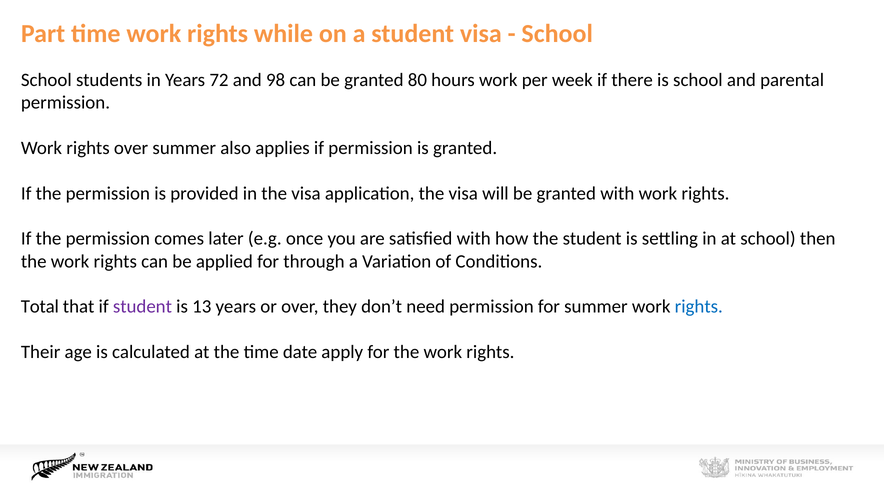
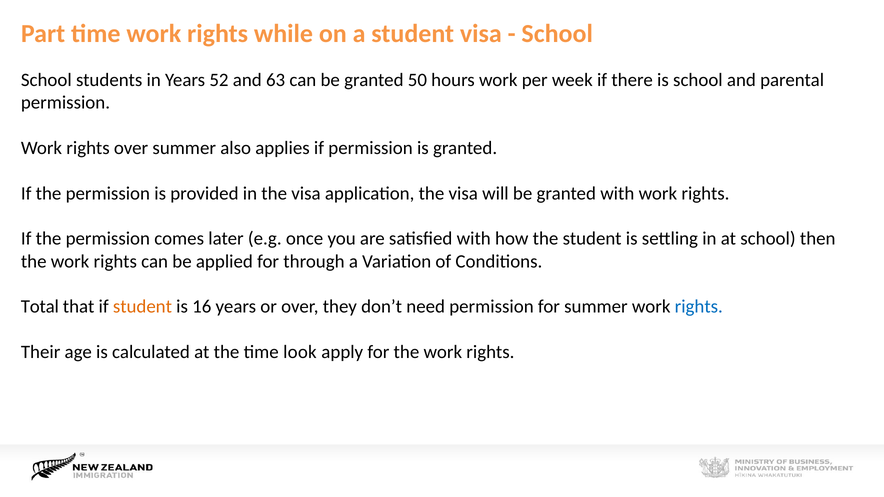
72: 72 -> 52 (219, 80)
98: 98 -> 63 (276, 80)
80: 80 -> 50 (417, 80)
student colour: purple -> orange (142, 307)
13: 13 -> 16 (202, 307)
date: date -> look (300, 352)
